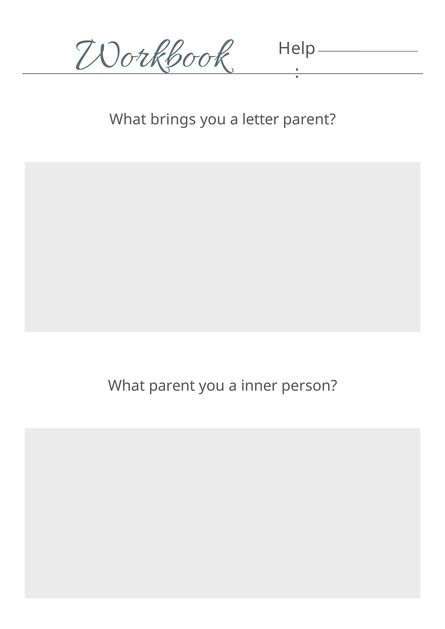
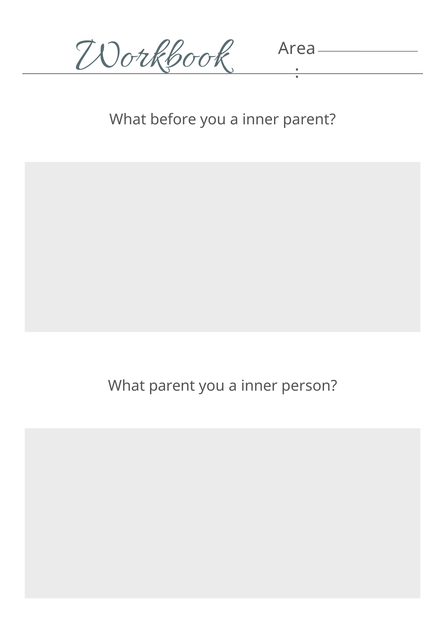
Help: Help -> Area (297, 49)
brings: brings -> before (173, 120)
letter: letter -> inner (261, 120)
